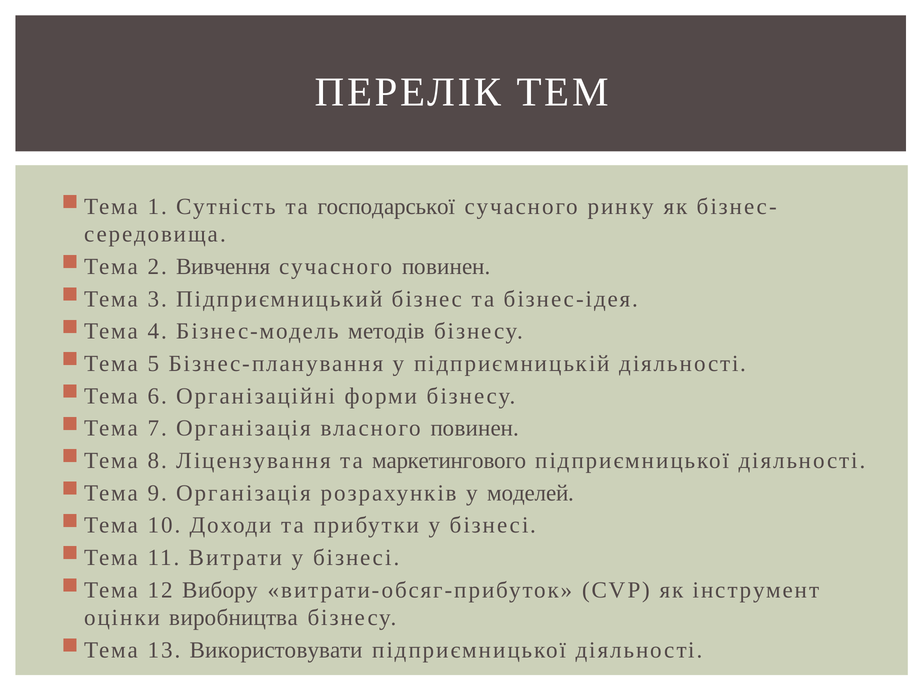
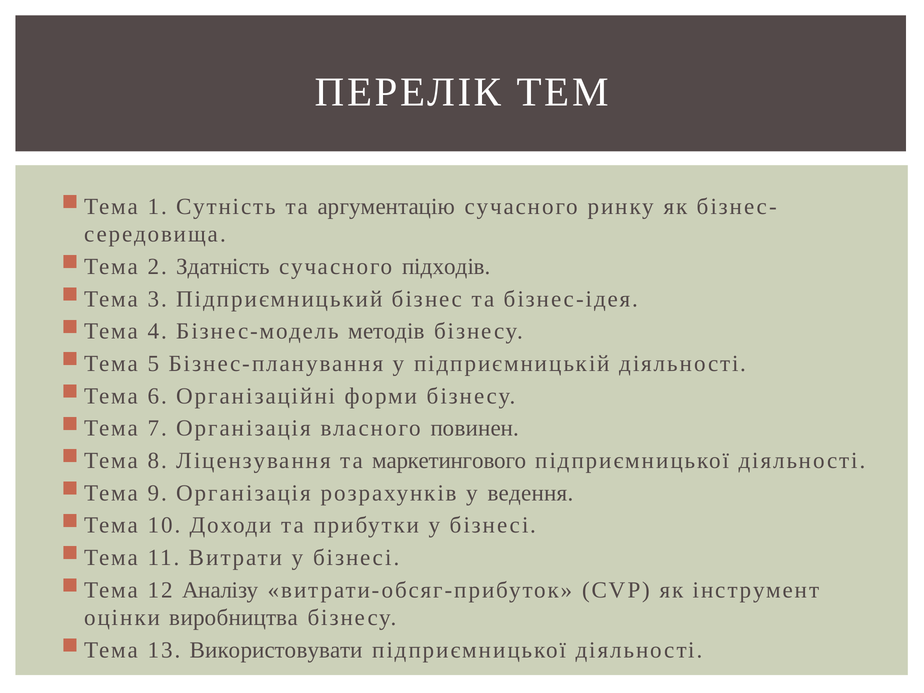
господарської: господарської -> аргументацію (386, 207)
Вивчення: Вивчення -> Здатність (223, 267)
сучасного повинен: повинен -> підходів (446, 267)
моделей: моделей -> ведення (531, 493)
Вибору: Вибору -> Аналізу (220, 590)
